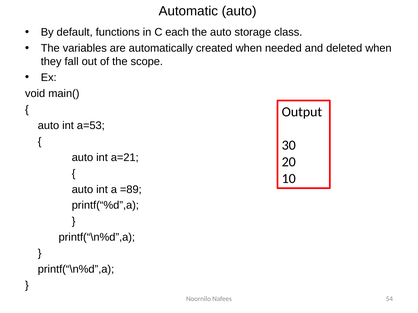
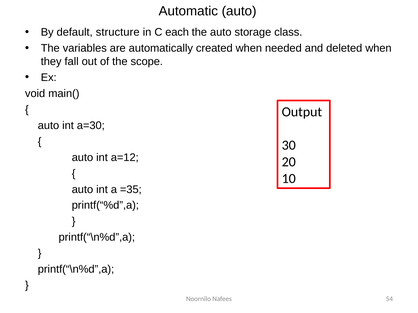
functions: functions -> structure (118, 32)
a=53: a=53 -> a=30 (91, 126)
a=21: a=21 -> a=12 (125, 158)
=89: =89 -> =35 (131, 190)
